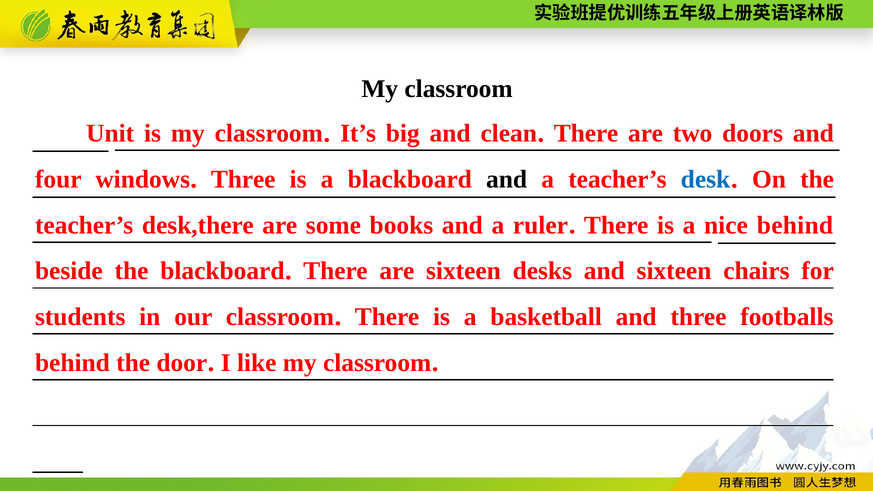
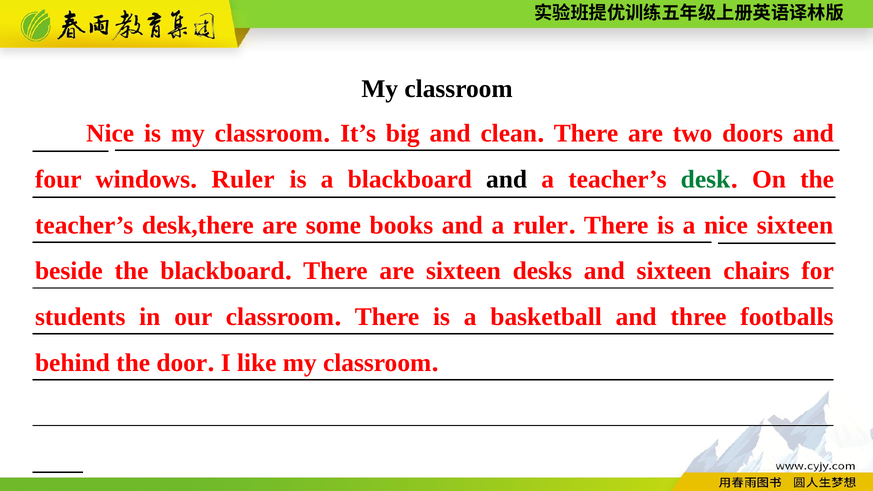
Unit: Unit -> Nice (110, 133)
Three: Three -> Ruler (243, 179)
desk colour: blue -> green (705, 179)
nice behind: behind -> sixteen (795, 225)
